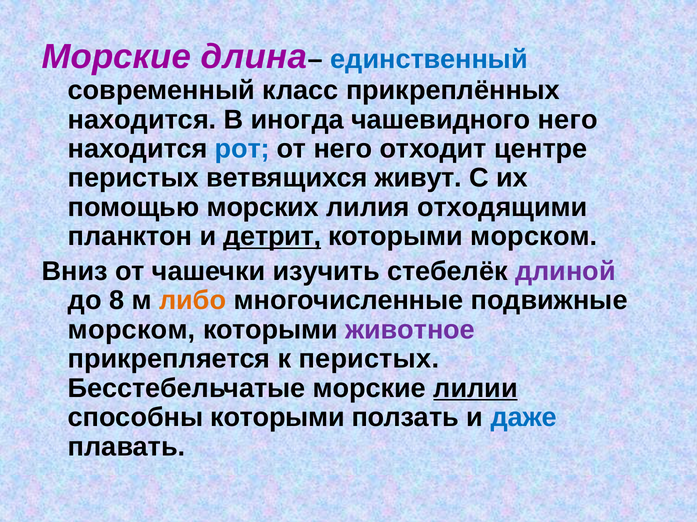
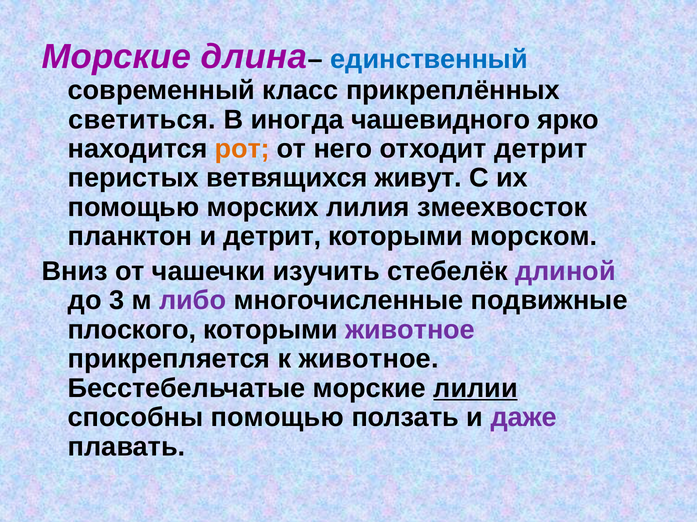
находится: находится -> светиться (142, 120)
чашевидного него: него -> ярко (568, 120)
рот colour: blue -> orange (242, 149)
отходит центре: центре -> детрит (541, 149)
отходящими: отходящими -> змеехвосток (502, 208)
детрит underline: present -> none (272, 237)
8: 8 -> 3 (117, 301)
либо colour: orange -> purple (193, 301)
морском: морском -> плоского (132, 330)
к перистых: перистых -> животное (369, 359)
способны которыми: которыми -> помощью (277, 418)
даже colour: blue -> purple (524, 418)
